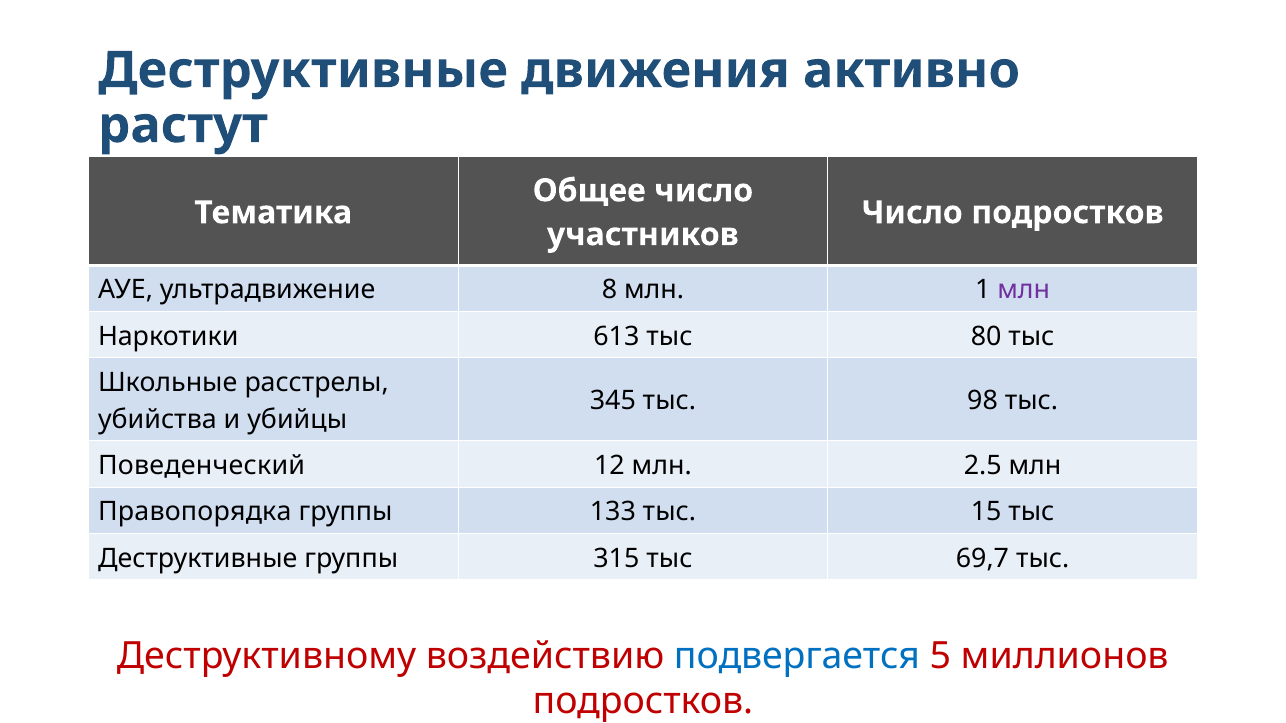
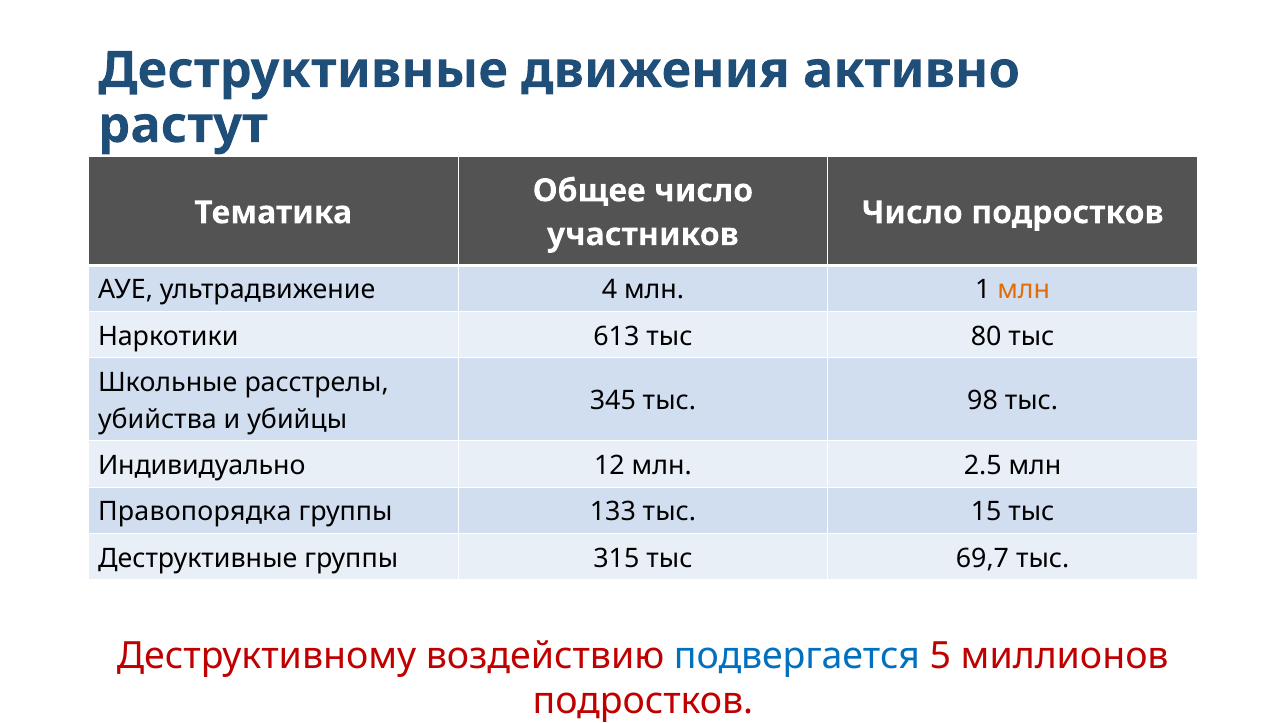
8: 8 -> 4 (609, 290)
млн colour: purple -> orange (1024, 290)
Поведенческий: Поведенческий -> Индивидуально (202, 466)
